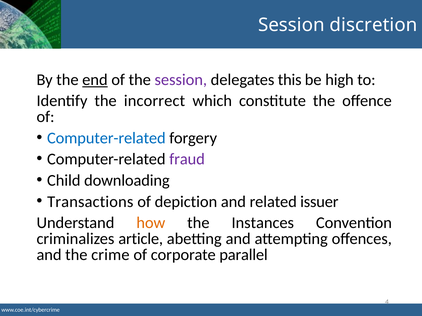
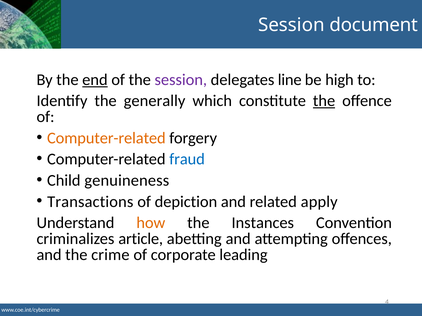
discretion: discretion -> document (374, 25)
this: this -> line (290, 80)
incorrect: incorrect -> generally (155, 101)
the underline: none -> present (324, 101)
Computer-related colour: blue -> orange (106, 138)
fraud colour: purple -> blue (187, 159)
downloading: downloading -> genuineness (127, 181)
issuer: issuer -> apply (319, 202)
parallel: parallel -> leading (243, 255)
